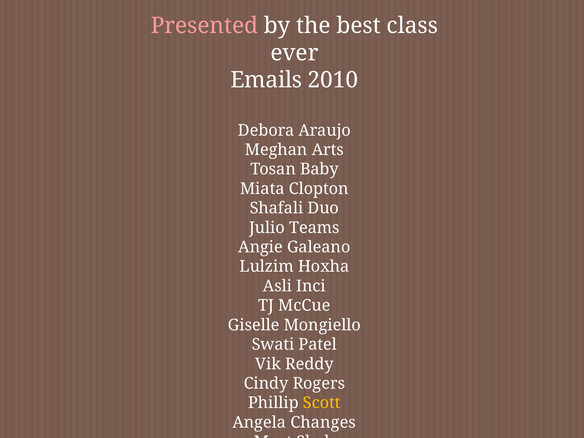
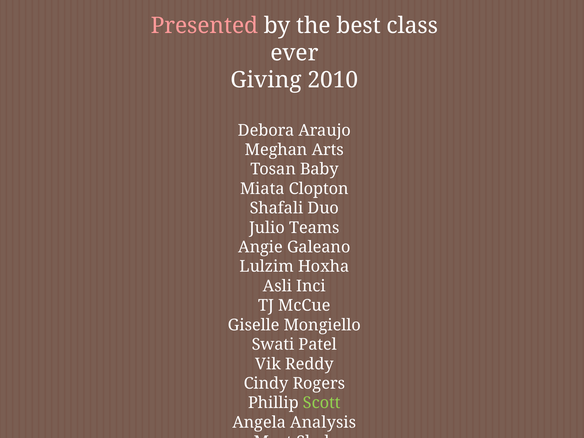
Emails: Emails -> Giving (266, 80)
Scott colour: yellow -> light green (322, 403)
Changes: Changes -> Analysis (323, 422)
